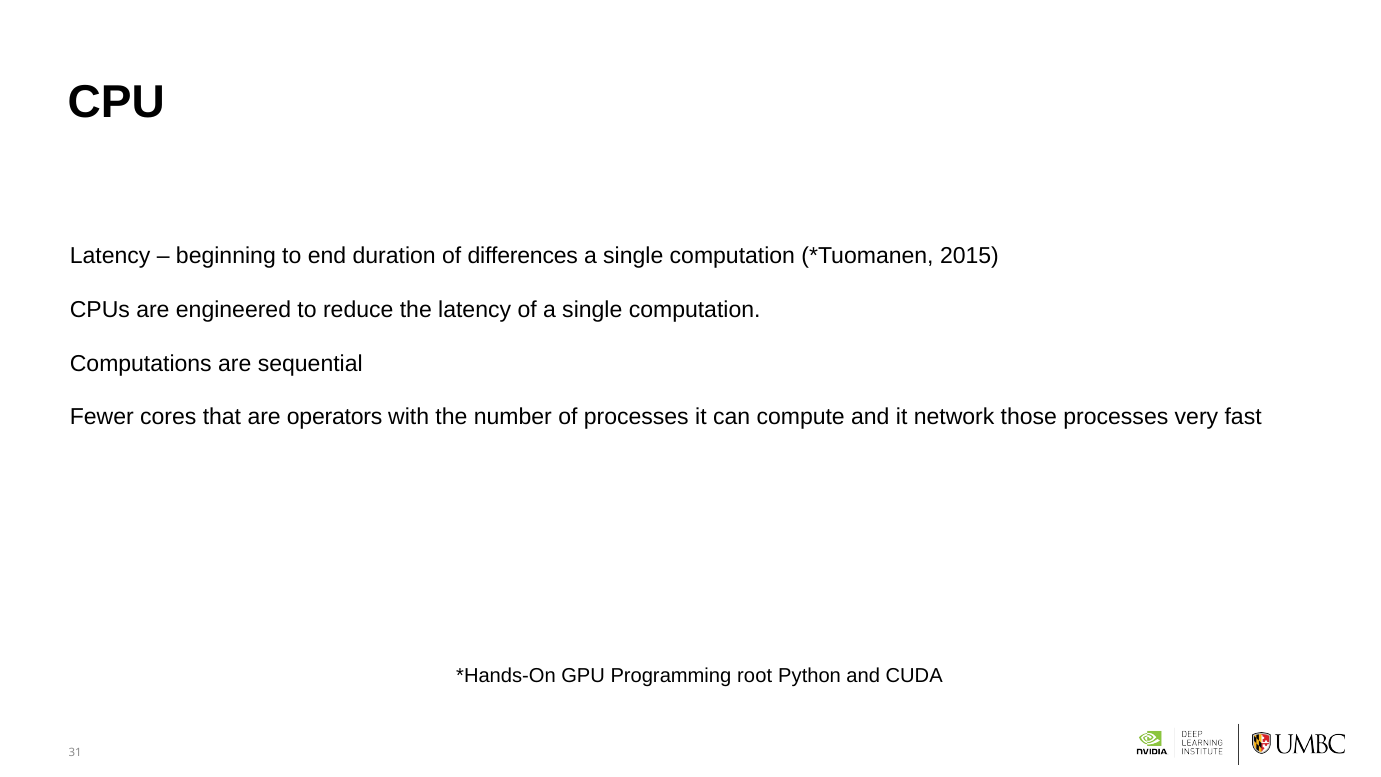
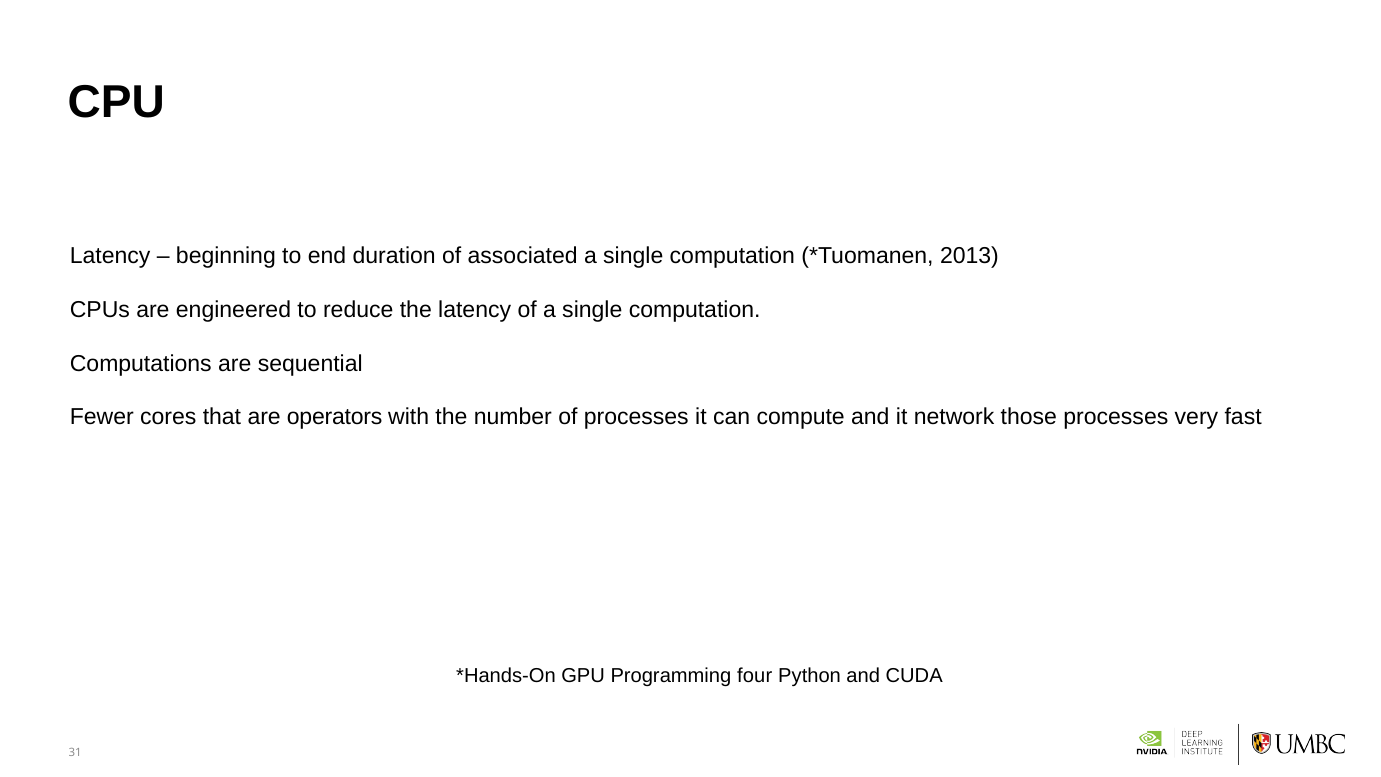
differences: differences -> associated (523, 256)
2015: 2015 -> 2013 (969, 256)
root: root -> four (755, 675)
